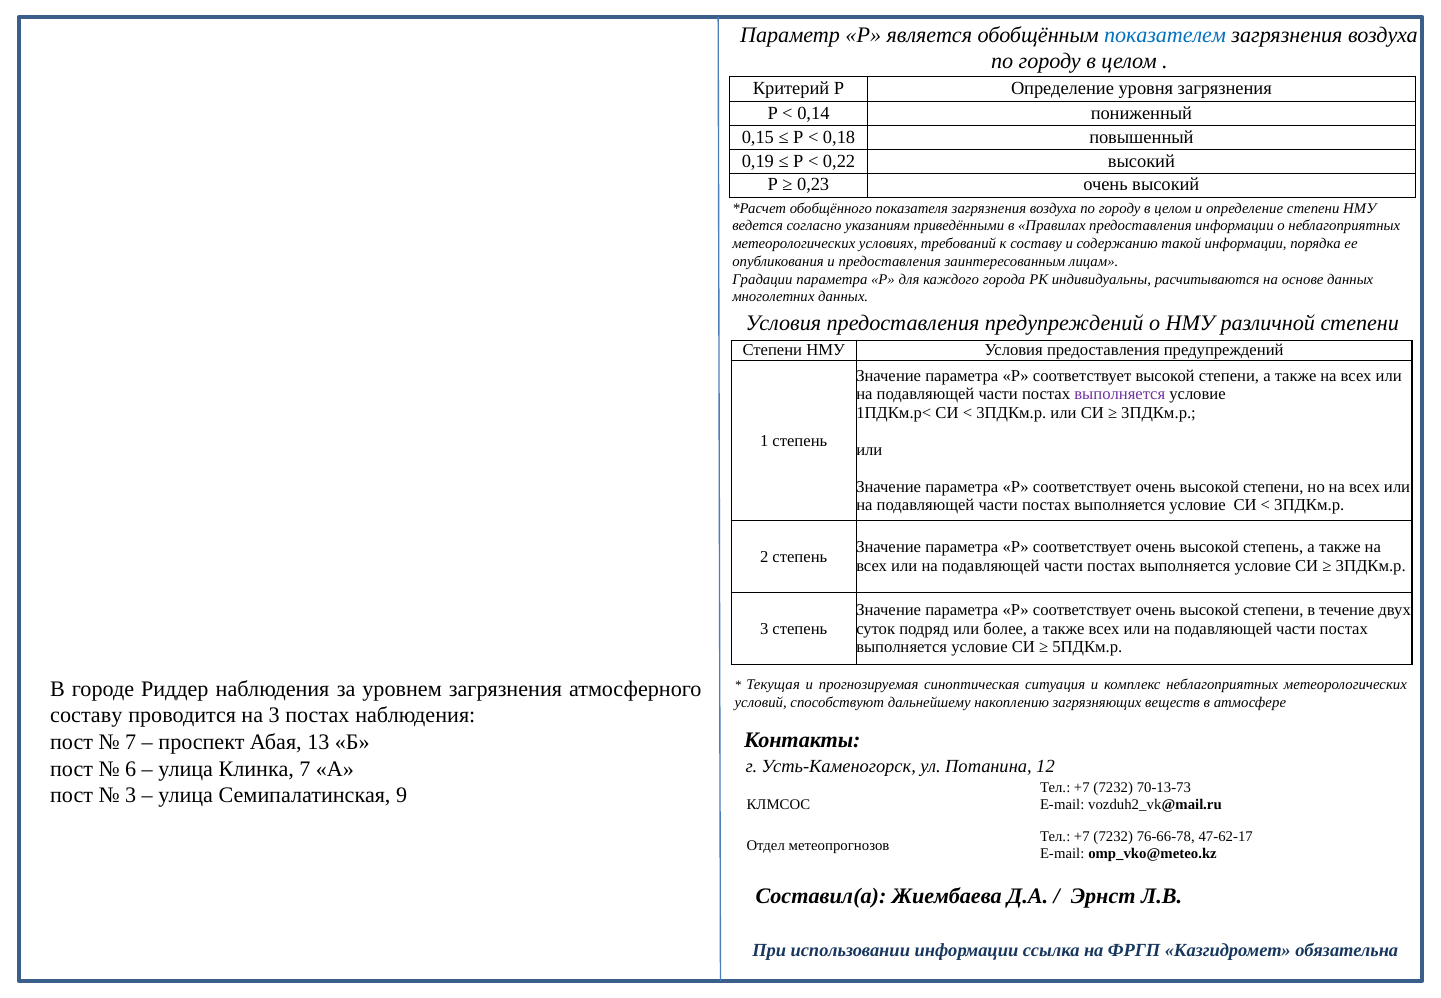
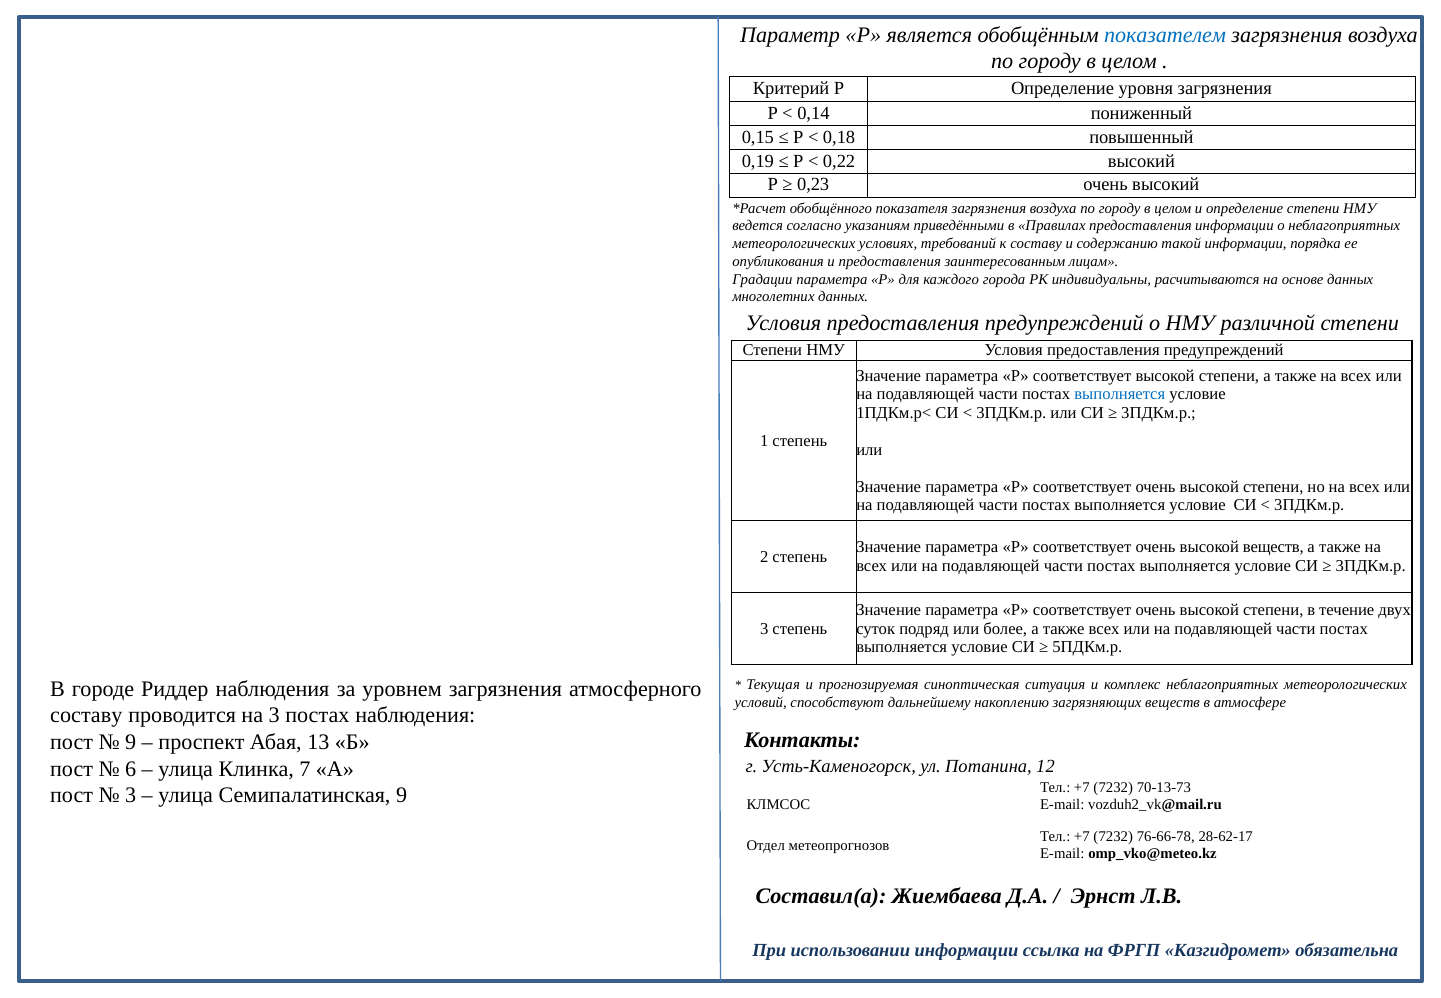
выполняется colour: purple -> blue (1120, 394)
высокой степень: степень -> веществ (1273, 547)
7: 7 -> 9 (131, 742)
47-62-17: 47-62-17 -> 28-62-17 (1226, 837)
